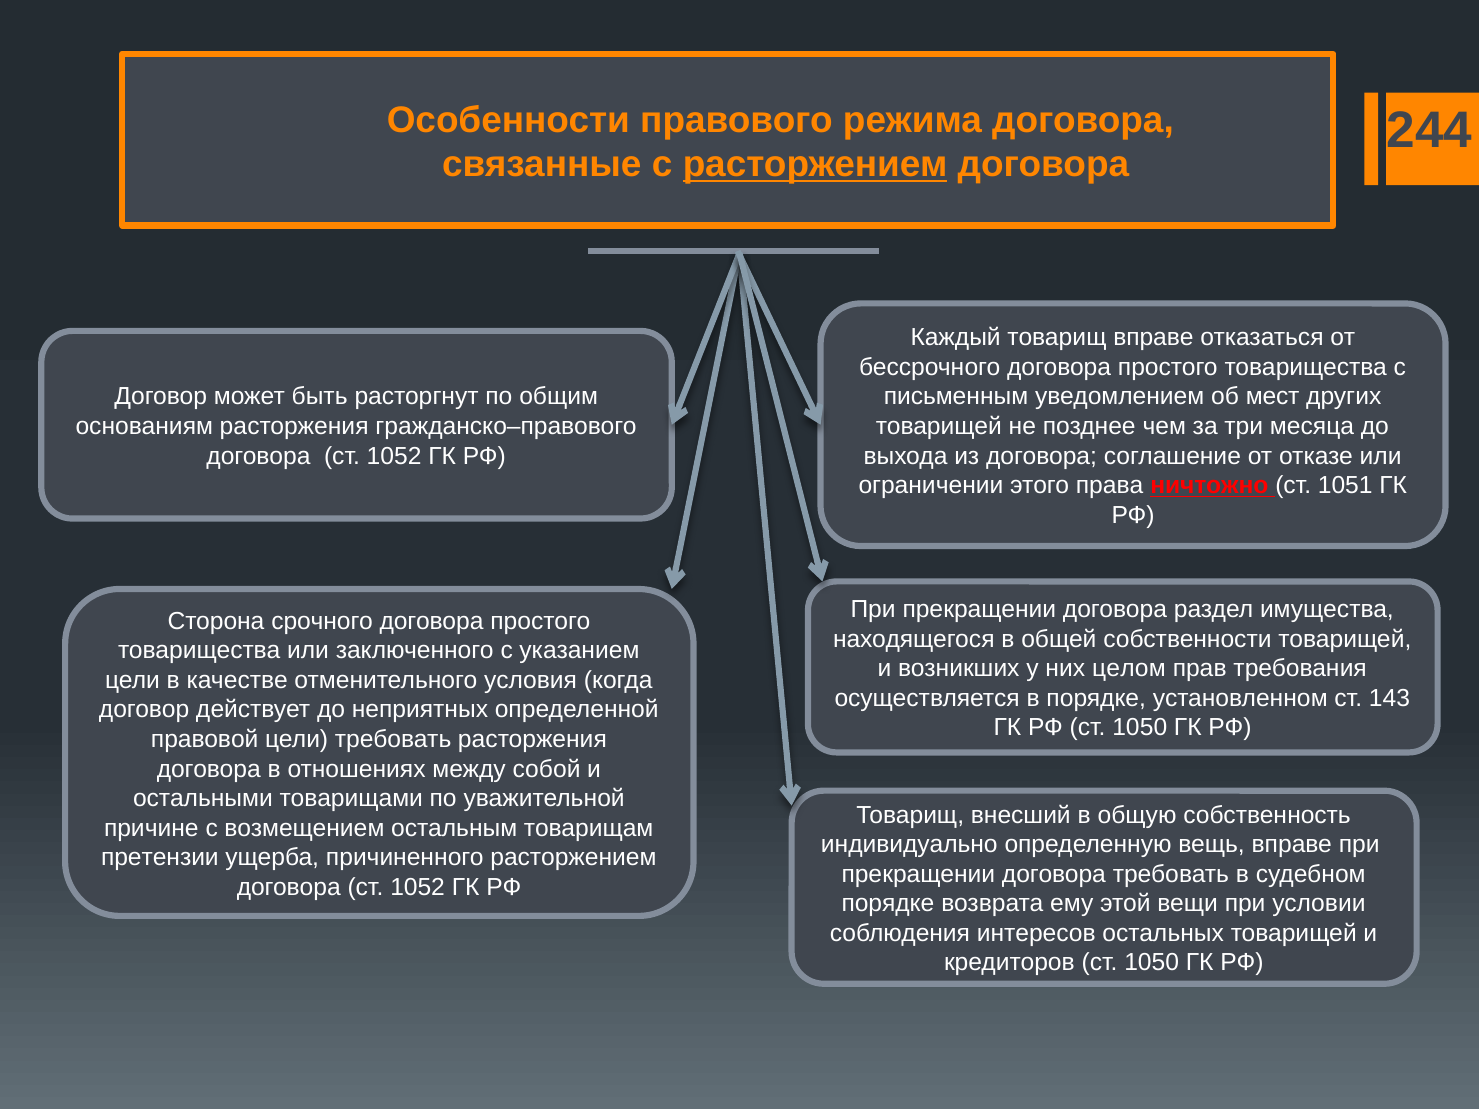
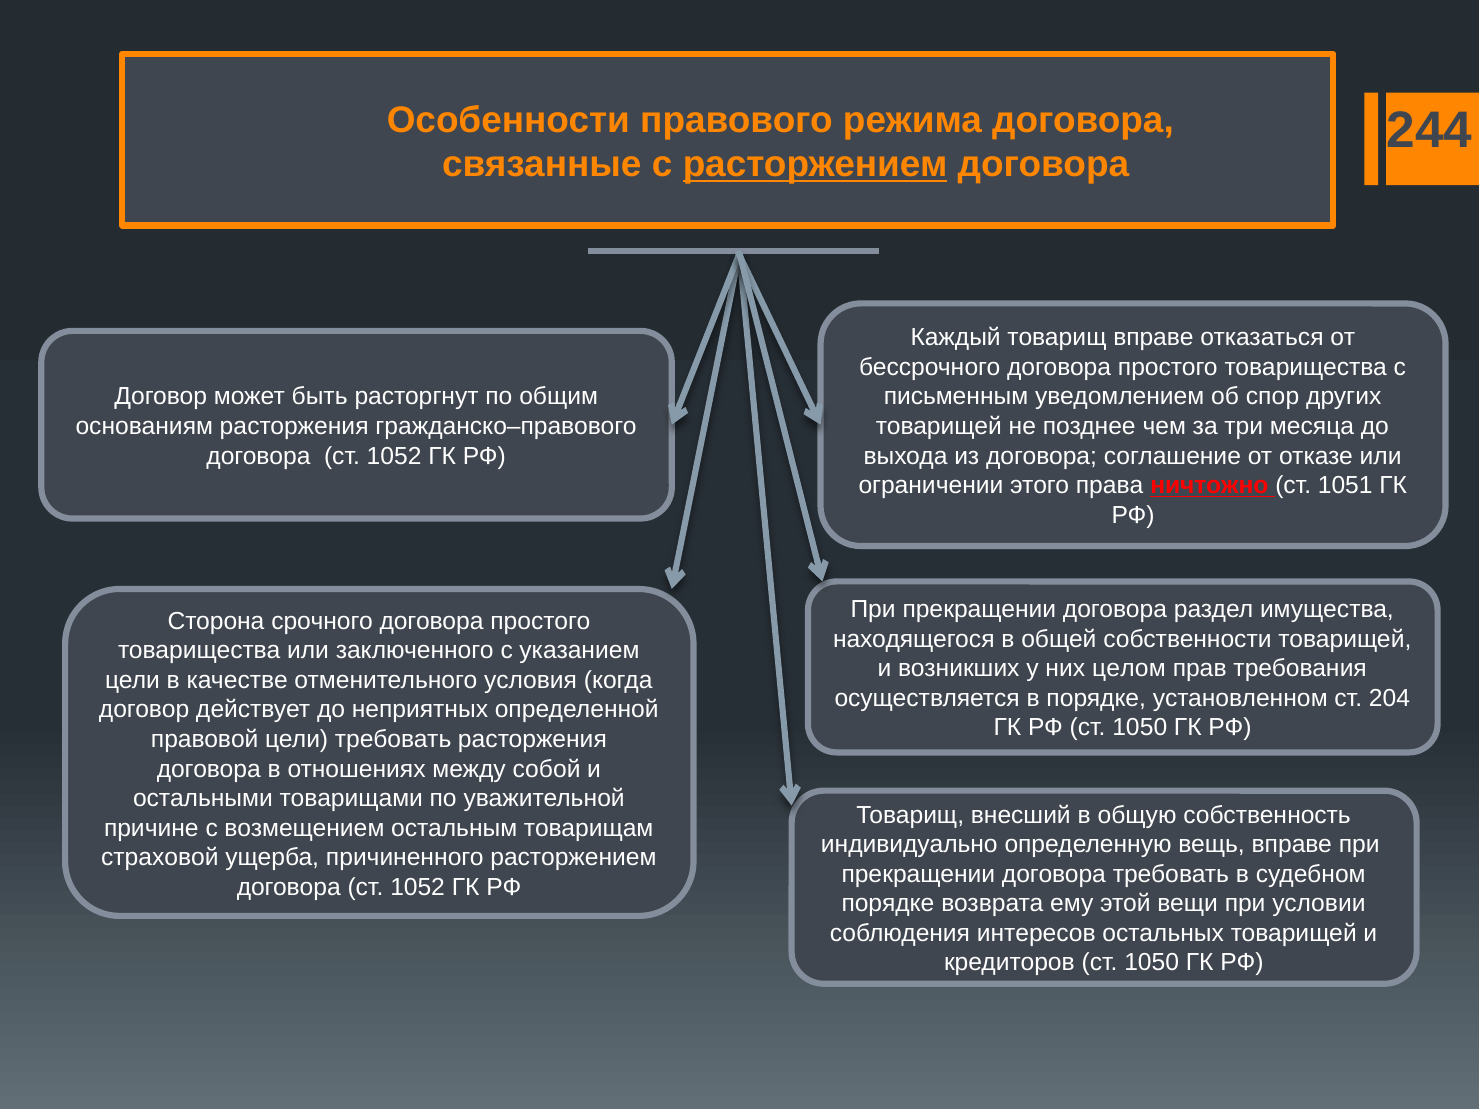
мест: мест -> спор (1272, 397)
143: 143 -> 204 (1389, 698)
претензии: претензии -> страховой (160, 858)
